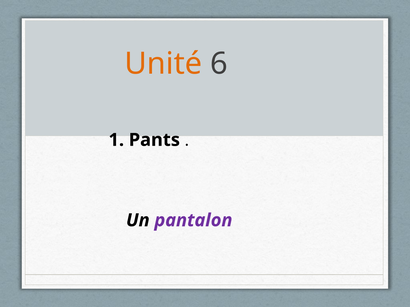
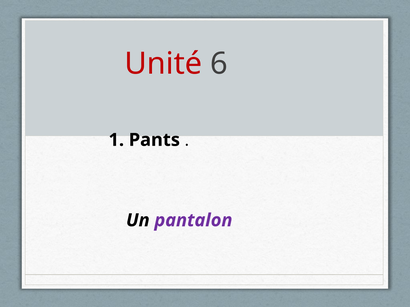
Unité colour: orange -> red (163, 64)
